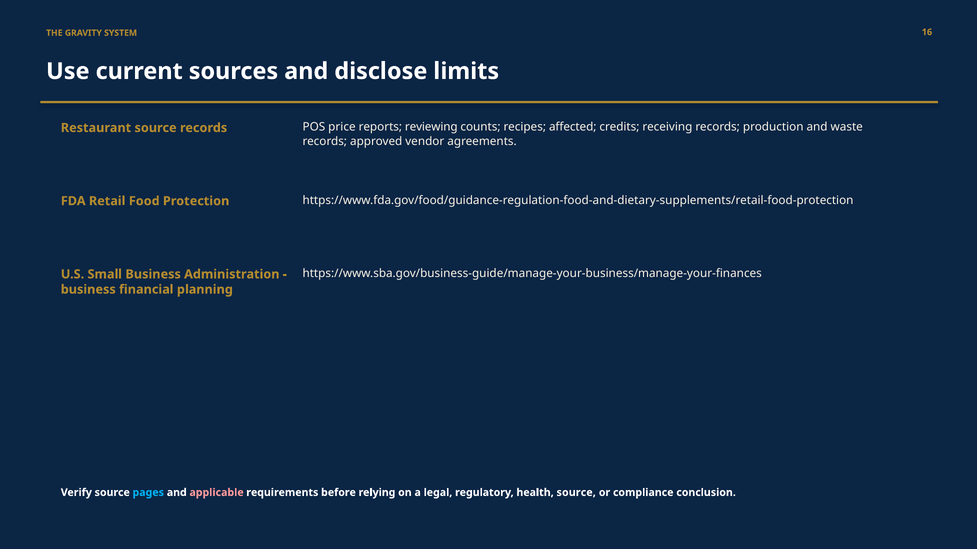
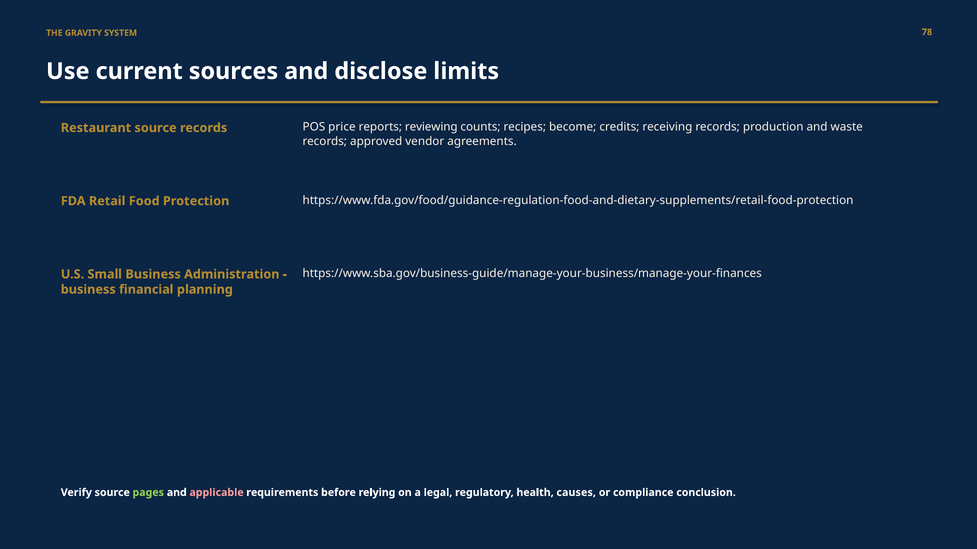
16: 16 -> 78 (927, 32)
affected: affected -> become (573, 127)
pages colour: light blue -> light green (148, 493)
health source: source -> causes (576, 493)
